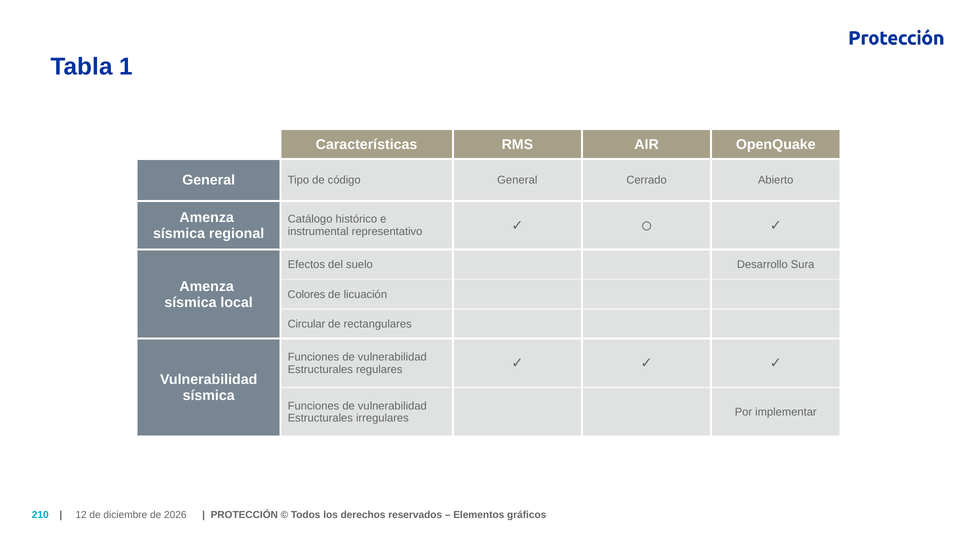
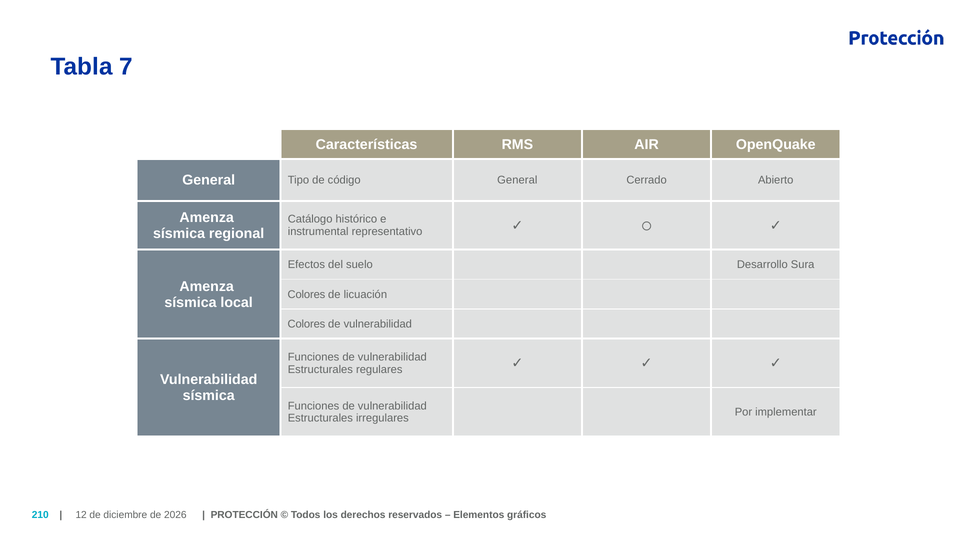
1: 1 -> 7 (126, 67)
Circular: Circular -> Colores (306, 324)
rectangulares: rectangulares -> vulnerabilidad (378, 324)
